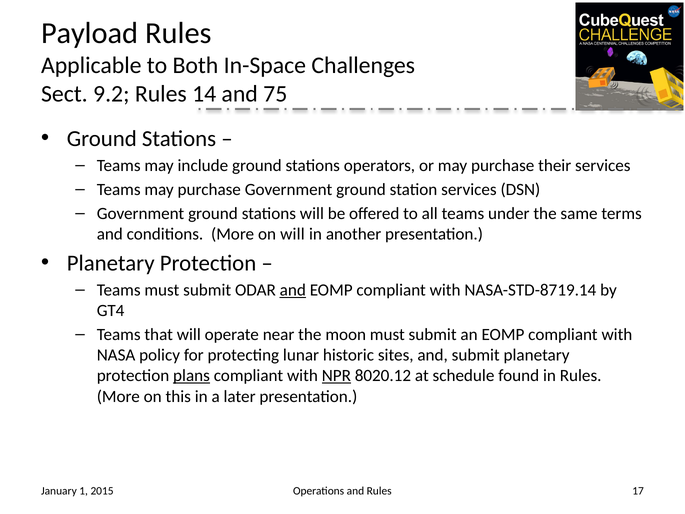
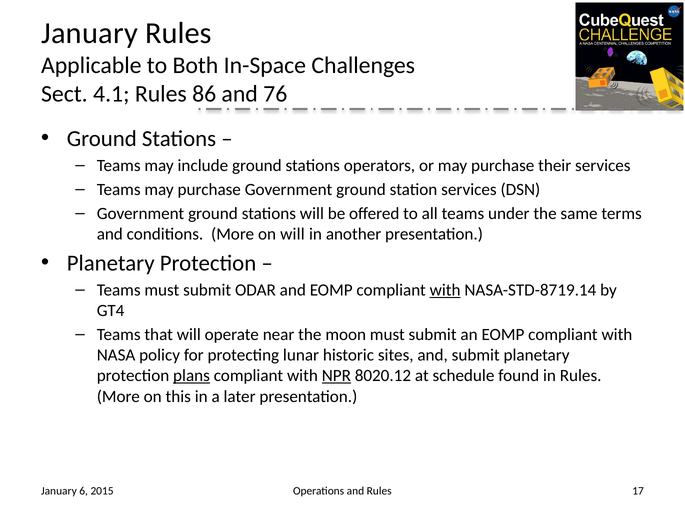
Payload: Payload -> January (89, 33)
9.2: 9.2 -> 4.1 (111, 94)
14: 14 -> 86 (204, 94)
75: 75 -> 76 (275, 94)
and underline: present -> none (293, 290)
with underline: none -> present (445, 290)
1: 1 -> 6 (84, 491)
